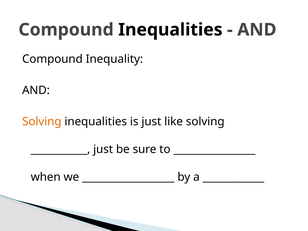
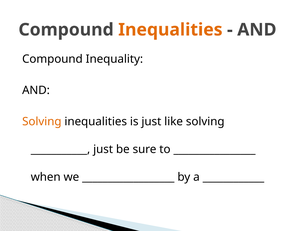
Inequalities colour: black -> orange (170, 30)
